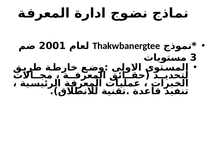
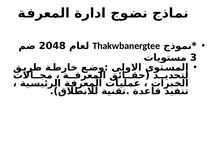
2001: 2001 -> 2048 (52, 46)
